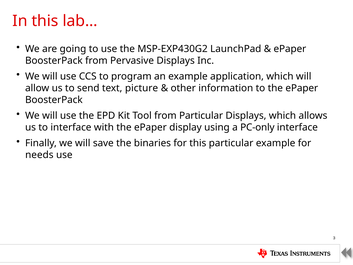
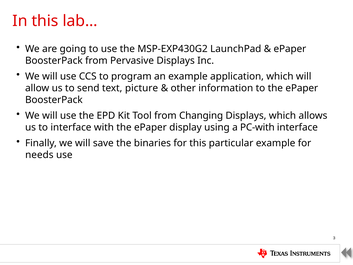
from Particular: Particular -> Changing (201, 116)
PC-only: PC-only -> PC-with (257, 127)
